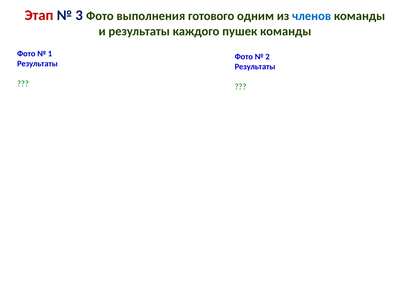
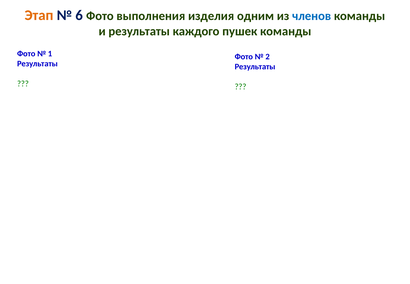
Этап colour: red -> orange (39, 15)
3: 3 -> 6 (79, 15)
готового: готового -> изделия (211, 16)
